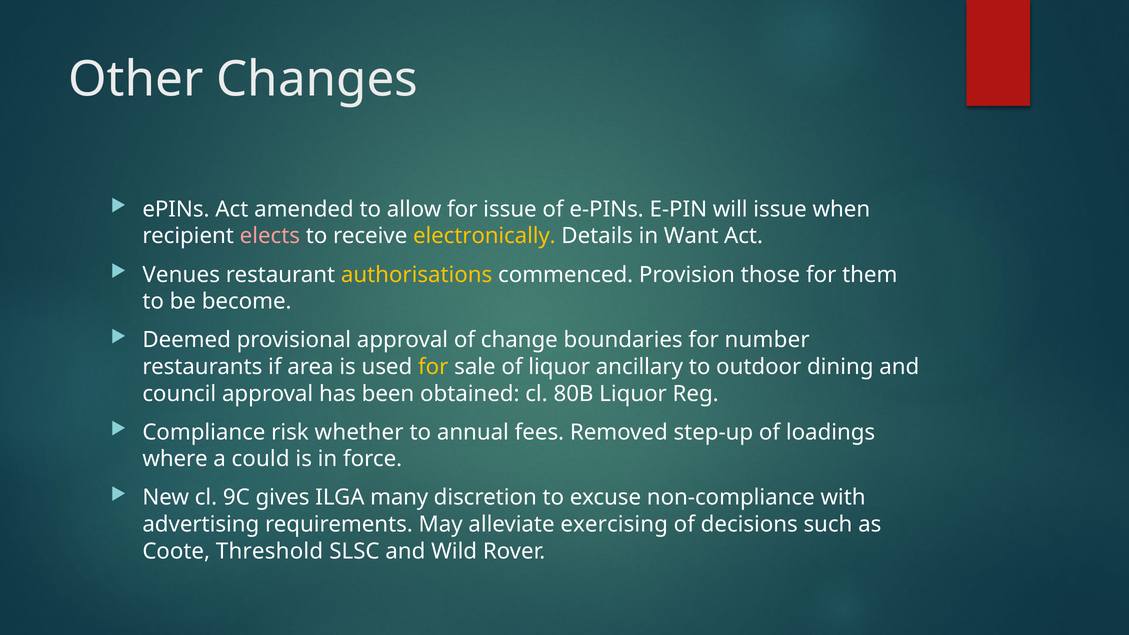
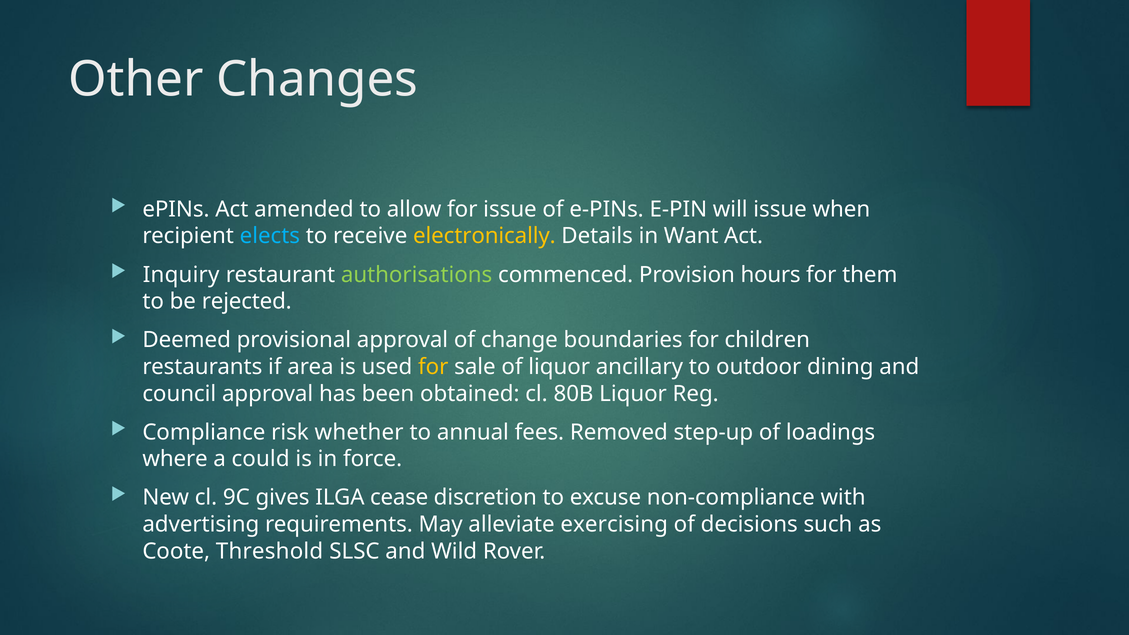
elects colour: pink -> light blue (270, 236)
Venues: Venues -> Inquiry (181, 275)
authorisations colour: yellow -> light green (417, 275)
those: those -> hours (771, 275)
become: become -> rejected (247, 301)
number: number -> children (767, 340)
many: many -> cease (399, 498)
